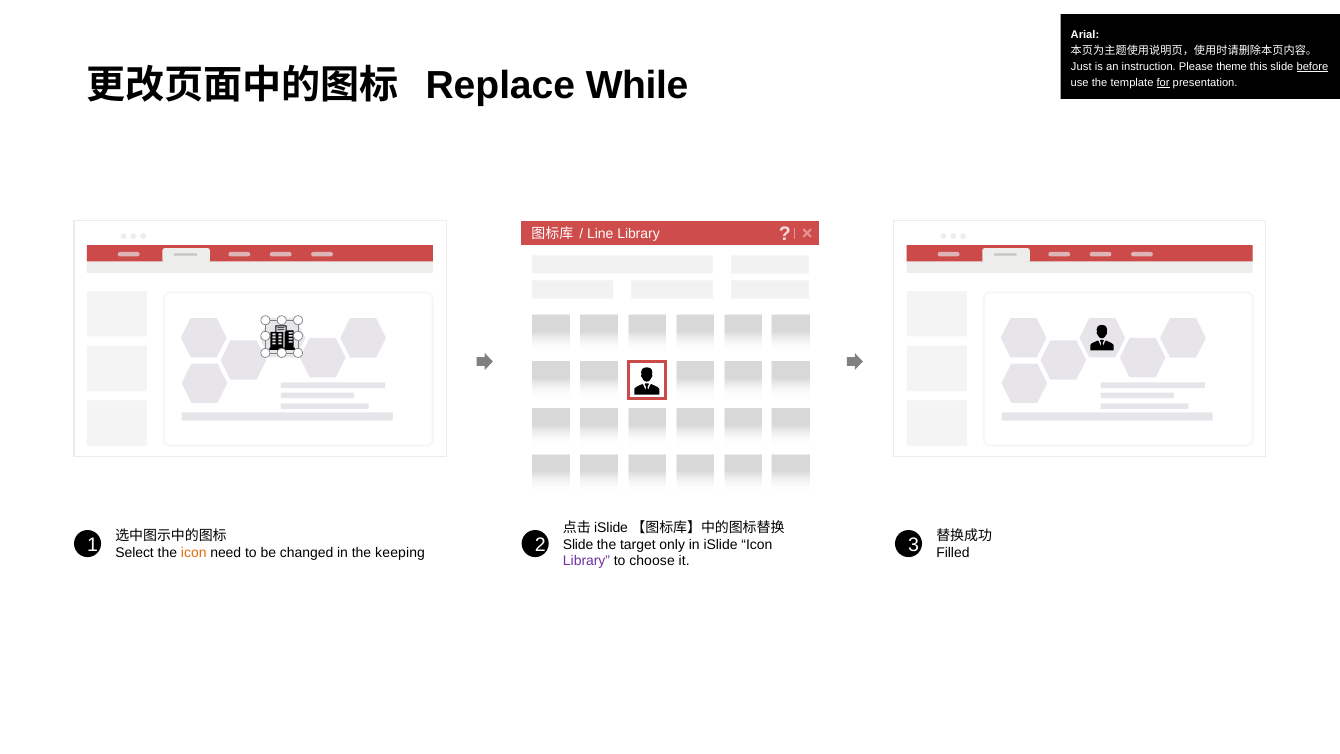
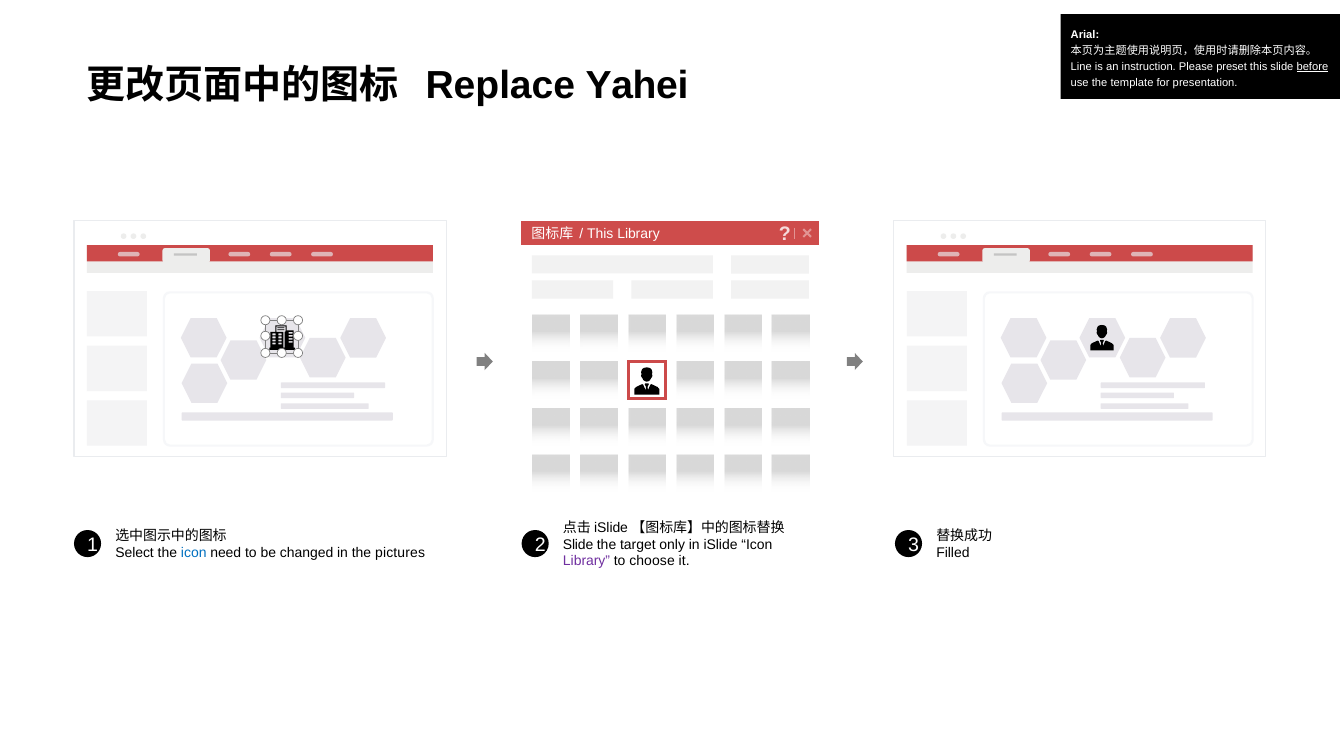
Just: Just -> Line (1081, 67)
theme: theme -> preset (1232, 67)
While: While -> Yahei (637, 85)
for underline: present -> none (1163, 83)
Line: Line -> This (600, 234)
icon colour: orange -> blue (194, 553)
keeping: keeping -> pictures (400, 553)
